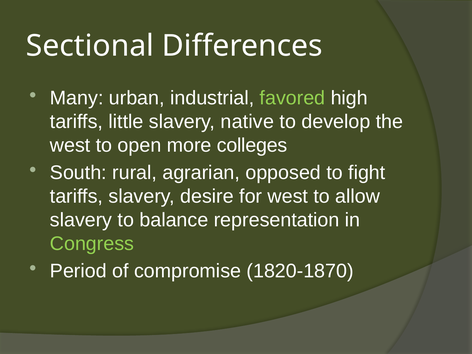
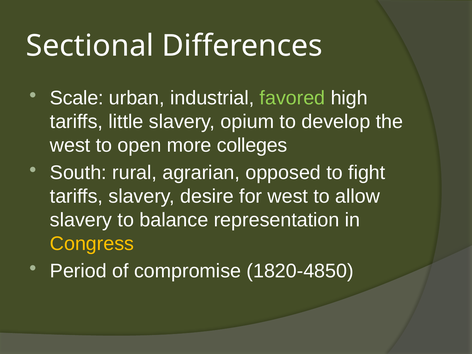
Many: Many -> Scale (77, 98)
native: native -> opium (247, 122)
Congress colour: light green -> yellow (92, 244)
1820-1870: 1820-1870 -> 1820-4850 (300, 271)
